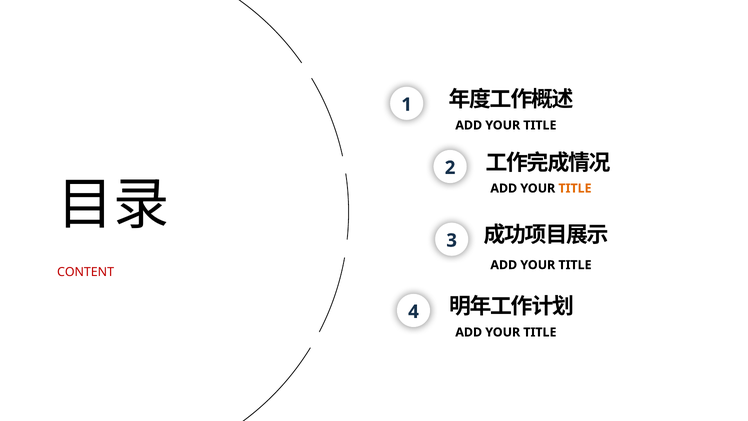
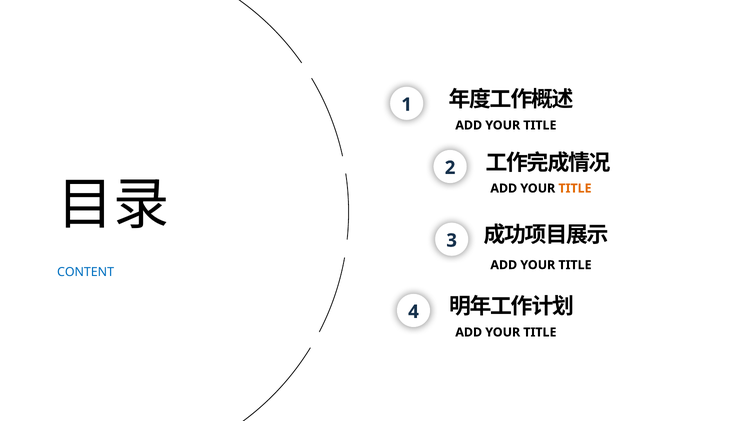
CONTENT colour: red -> blue (86, 272)
